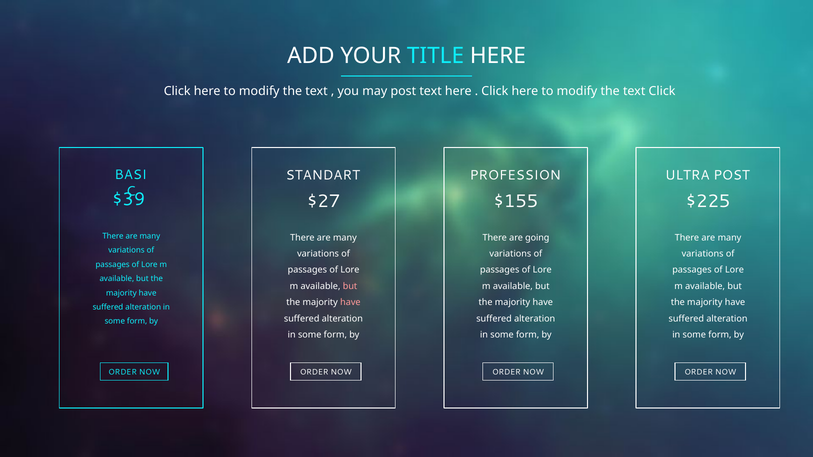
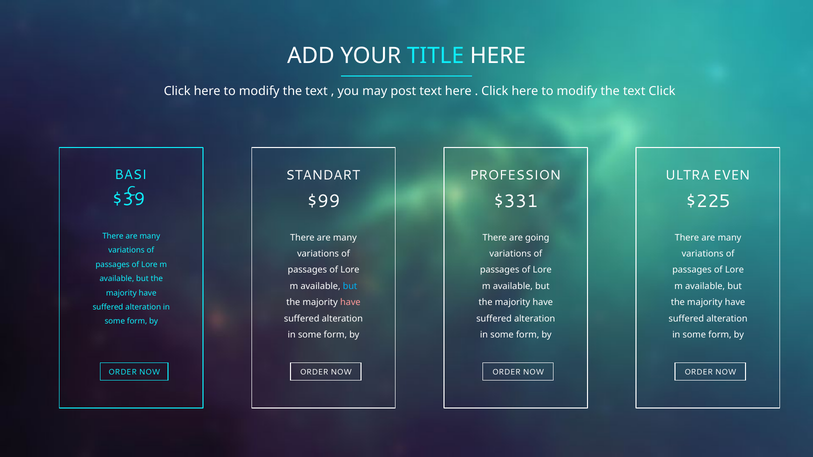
ULTRA POST: POST -> EVEN (732, 176)
$27: $27 -> $99 (323, 201)
$155: $155 -> $331 (516, 201)
but colour: pink -> light blue (350, 286)
